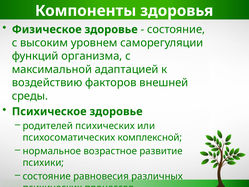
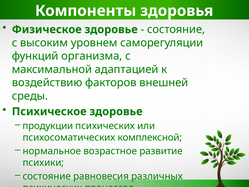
родителей: родителей -> продукции (48, 126)
